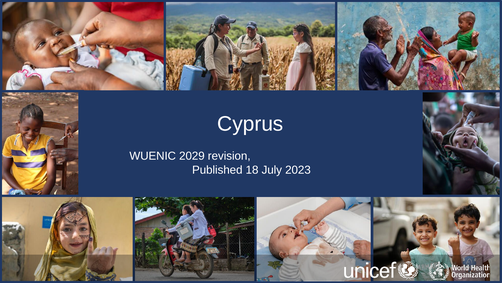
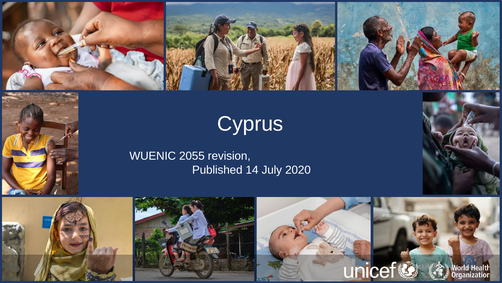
2029: 2029 -> 2055 (192, 156)
18: 18 -> 14 (252, 170)
2023: 2023 -> 2020 (298, 170)
